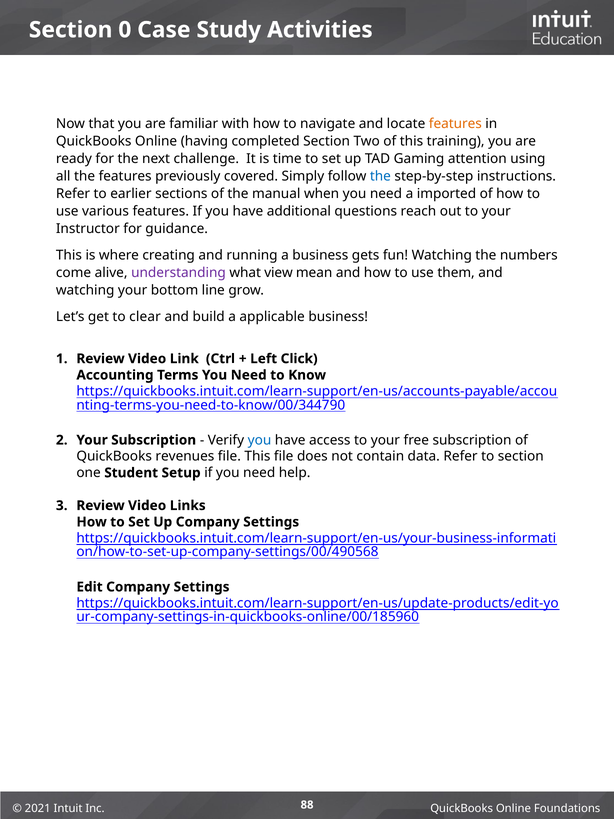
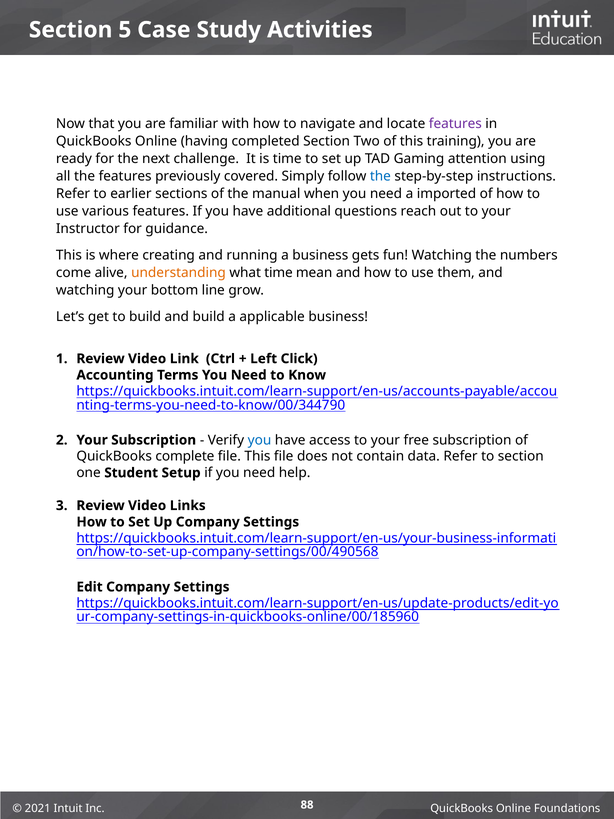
0: 0 -> 5 (125, 30)
features colour: orange -> purple (455, 124)
understanding colour: purple -> orange (178, 273)
what view: view -> time (279, 273)
to clear: clear -> build (145, 317)
revenues: revenues -> complete (185, 456)
